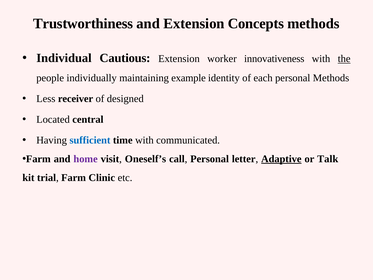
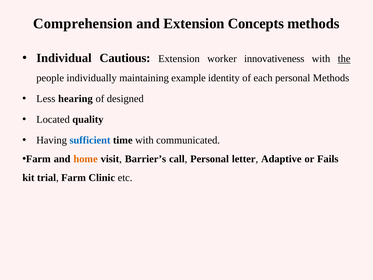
Trustworthiness: Trustworthiness -> Comprehension (83, 24)
receiver: receiver -> hearing (75, 99)
central: central -> quality (88, 119)
home colour: purple -> orange (86, 159)
Oneself’s: Oneself’s -> Barrier’s (145, 159)
Adaptive underline: present -> none (281, 159)
Talk: Talk -> Fails (328, 159)
